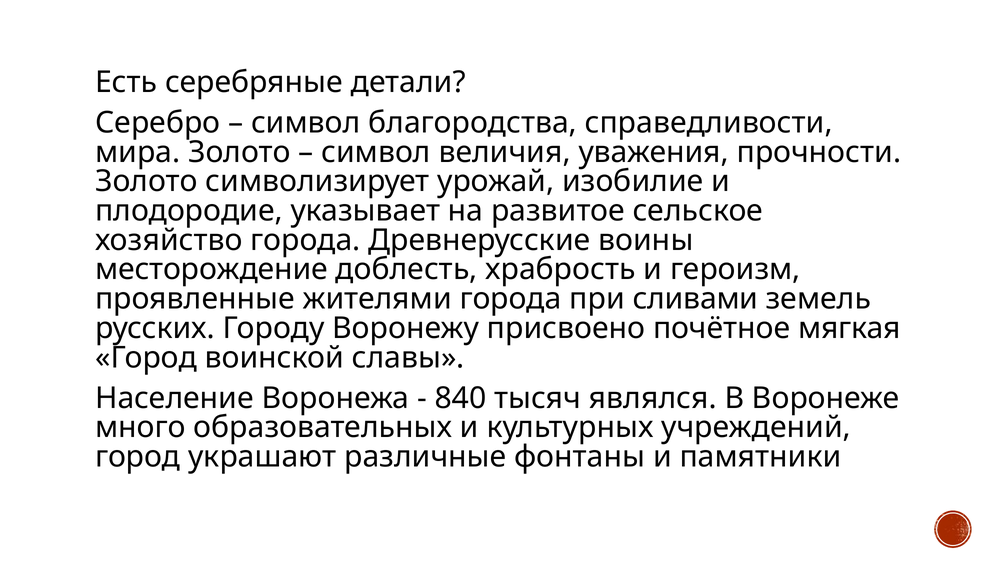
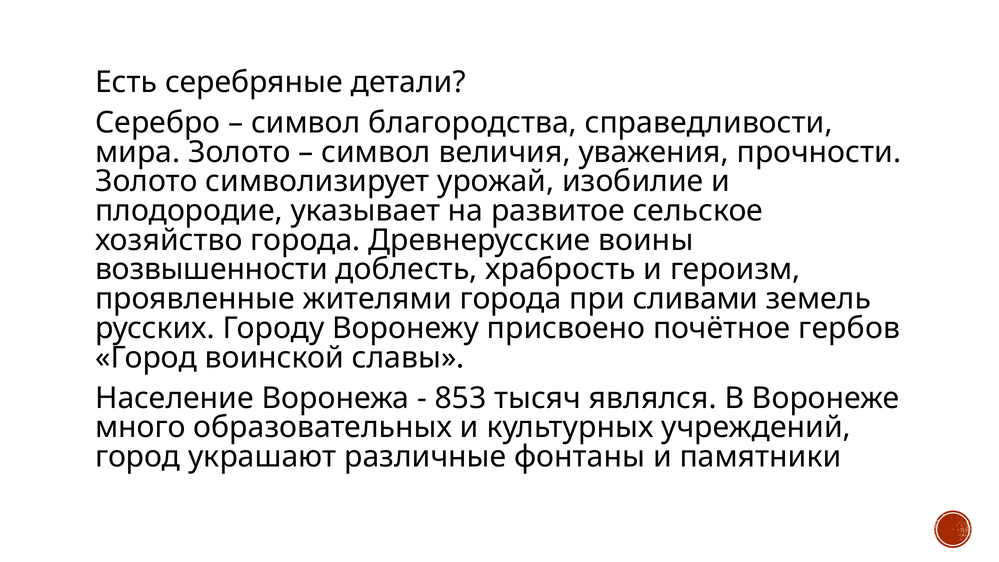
месторождение: месторождение -> возвышенности (212, 269)
мягкая: мягкая -> гербов (849, 328)
840: 840 -> 853 (461, 398)
